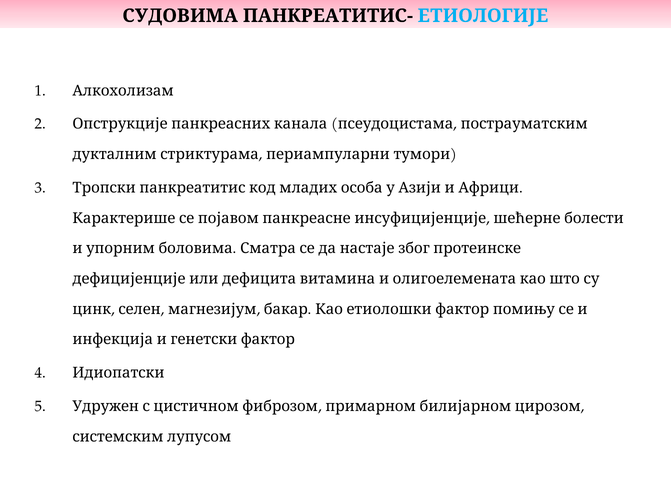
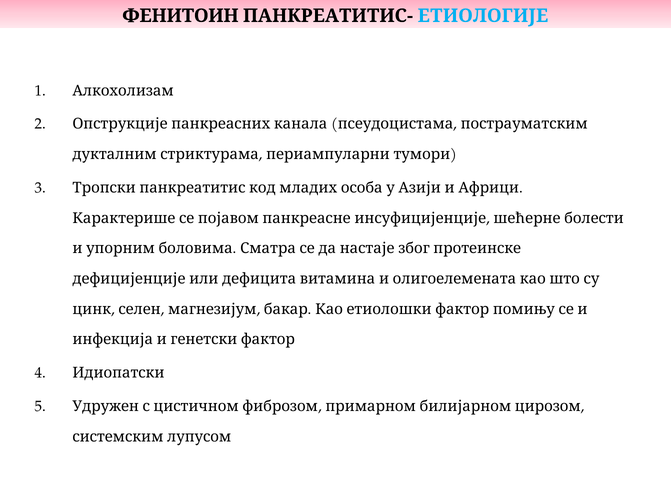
СУДОВИМА: СУДОВИМА -> ФЕНИТОИН (180, 16)
